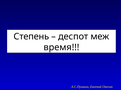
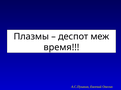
Степень: Степень -> Плазмы (31, 37)
